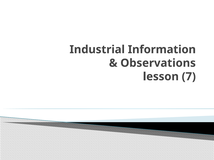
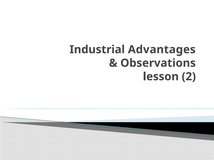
Information: Information -> Advantages (162, 50)
7: 7 -> 2 (189, 77)
